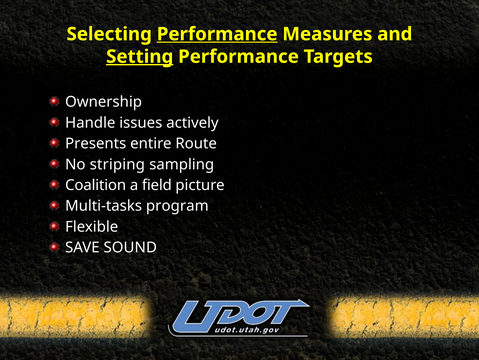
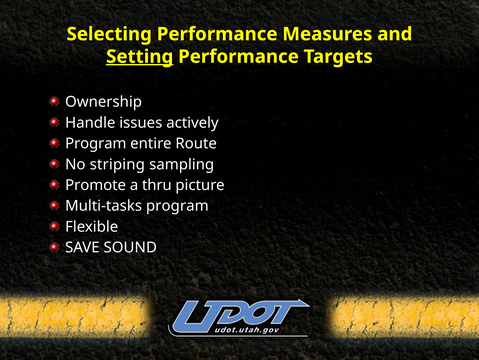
Performance underline: present -> none (217, 34)
Presents: Presents -> Program (96, 143)
Coalition: Coalition -> Promote (96, 185)
field: field -> thru (157, 185)
